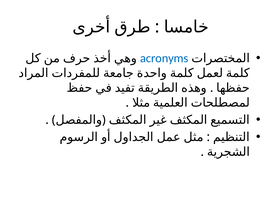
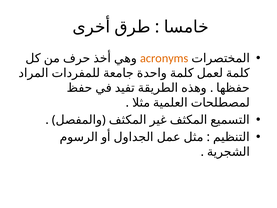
acronyms colour: blue -> orange (164, 58)
